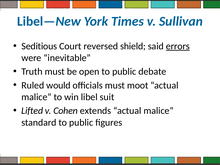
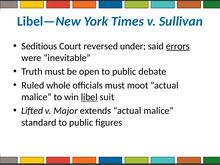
shield: shield -> under (133, 46)
would: would -> whole (58, 85)
libel underline: none -> present (89, 97)
Cohen: Cohen -> Major (66, 111)
